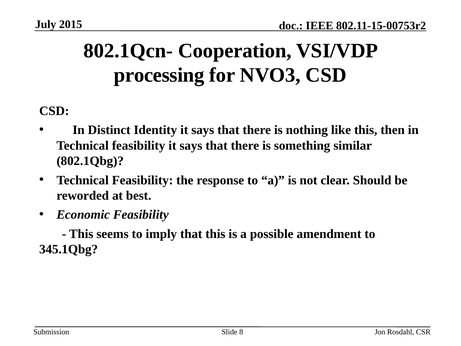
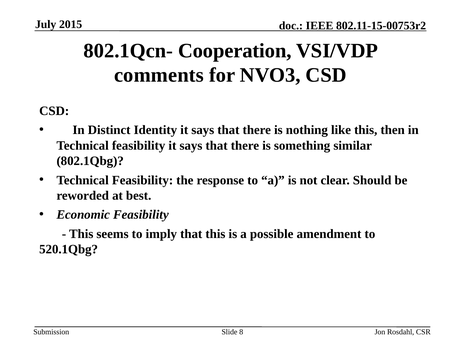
processing: processing -> comments (159, 75)
345.1Qbg: 345.1Qbg -> 520.1Qbg (69, 249)
